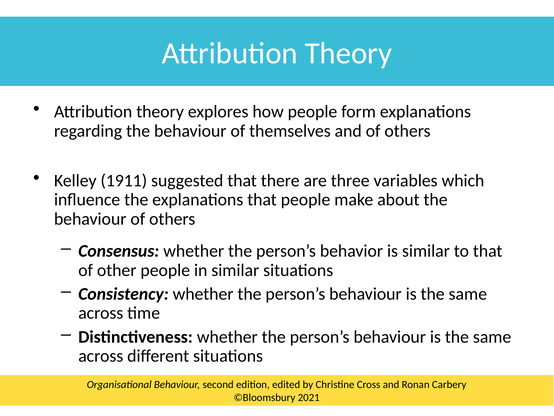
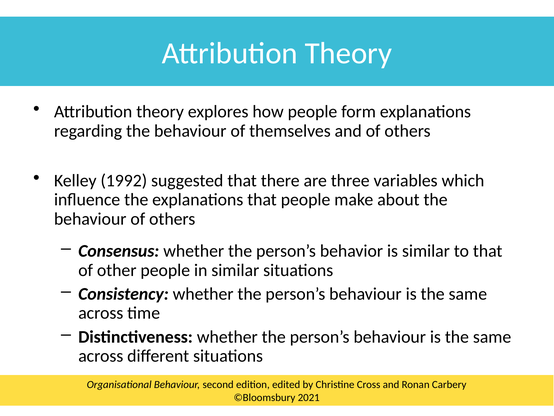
1911: 1911 -> 1992 (124, 180)
